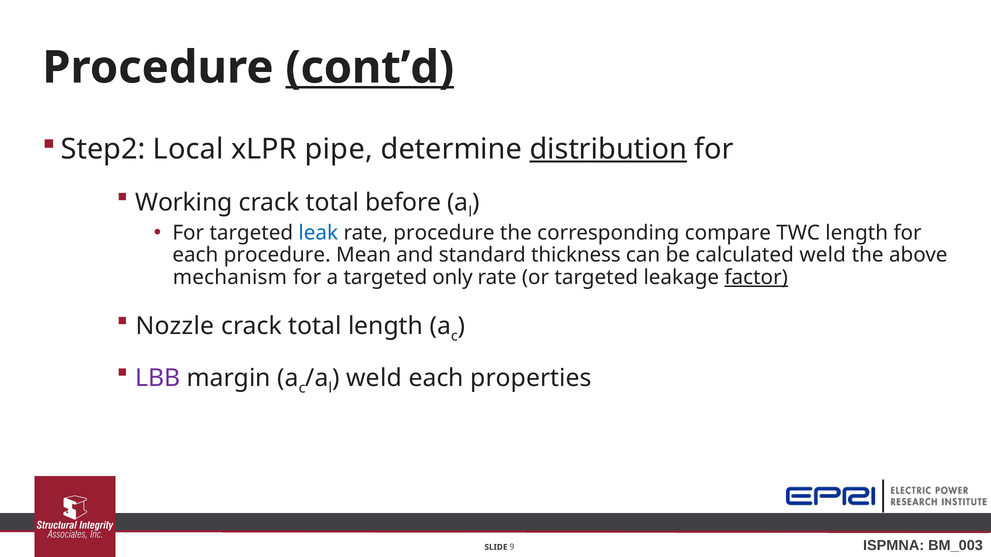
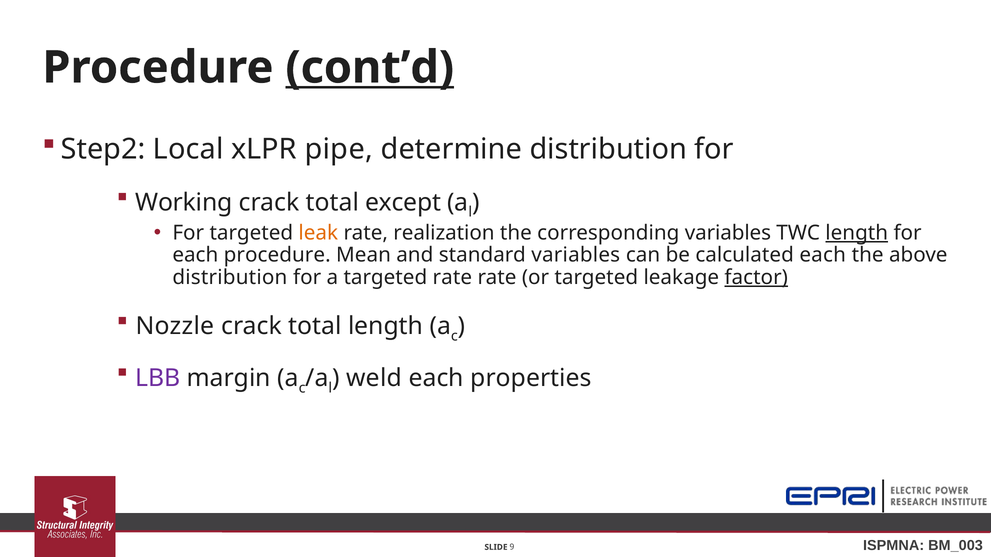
distribution underline: present -> none (608, 149)
before: before -> except (403, 203)
leak colour: blue -> orange (318, 233)
rate procedure: procedure -> realization (444, 233)
corresponding compare: compare -> variables (728, 233)
length underline: none -> present (857, 233)
standard thickness: thickness -> variables (576, 255)
calculated weld: weld -> each (823, 255)
mechanism: mechanism -> distribution (230, 278)
targeted only: only -> rate (452, 278)
